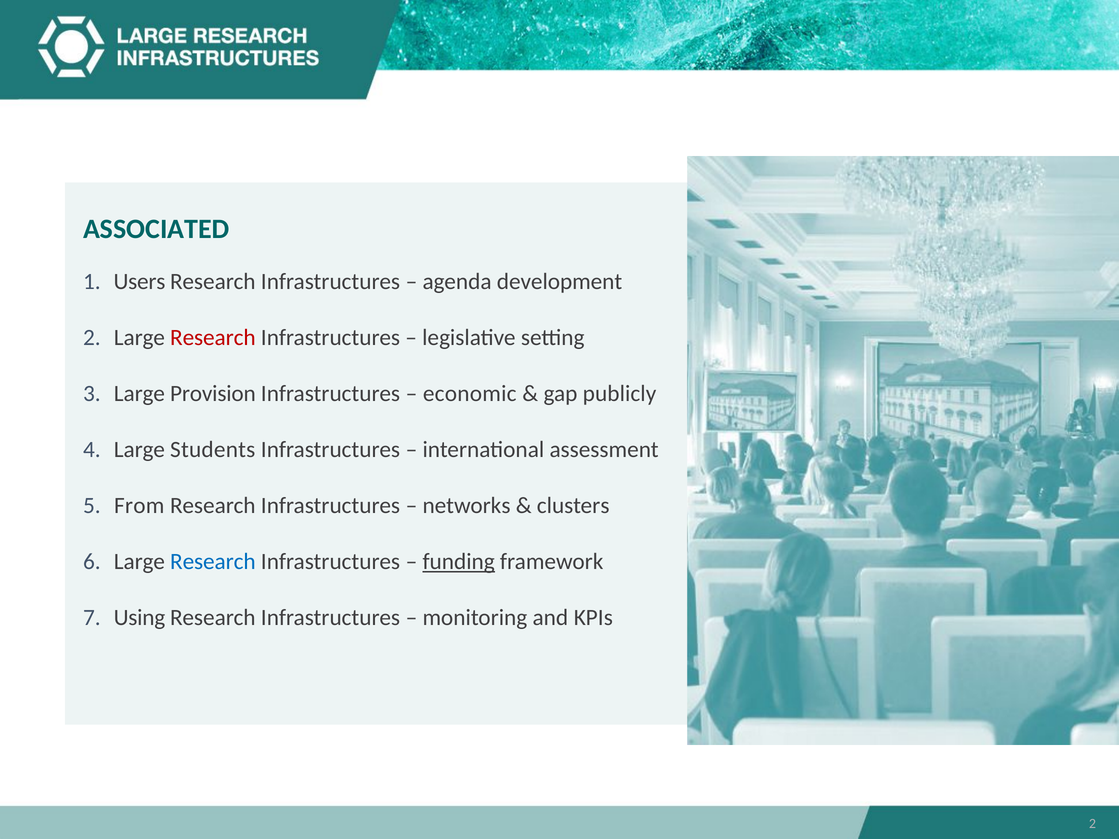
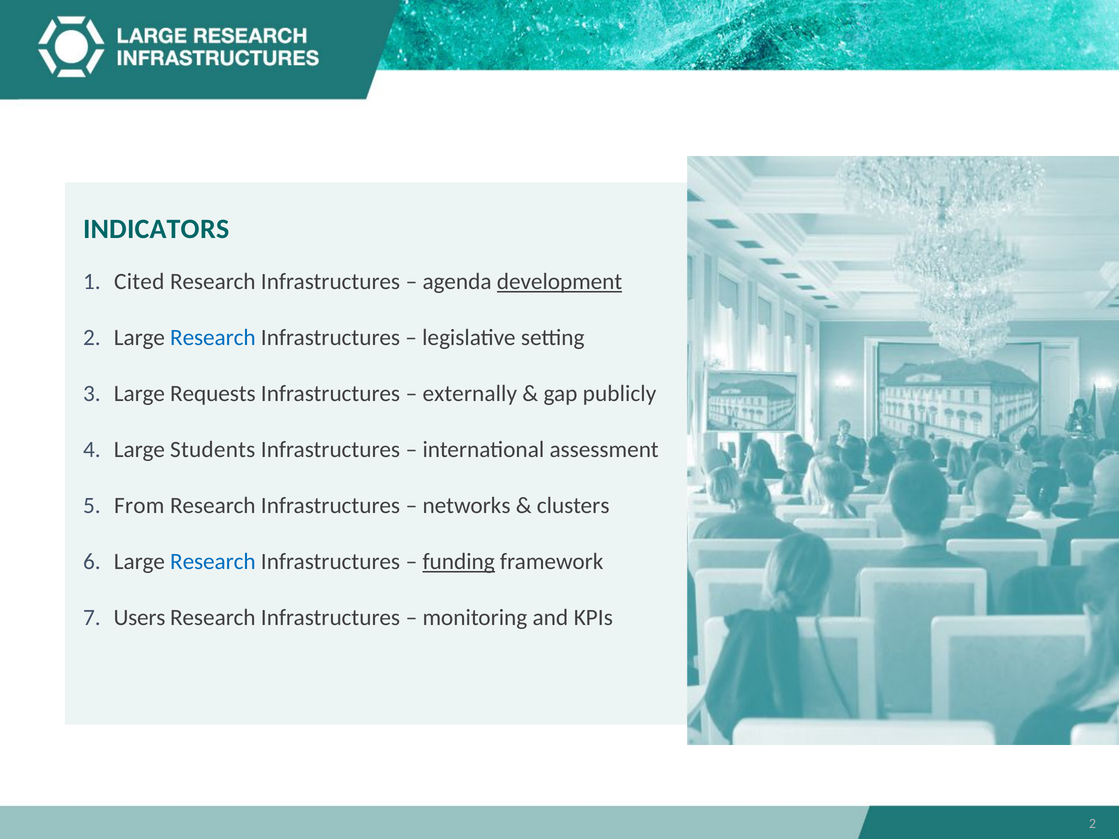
ASSOCIATED: ASSOCIATED -> INDICATORS (156, 229)
Users: Users -> Cited (139, 282)
development underline: none -> present (560, 282)
Research colour: red -> blue (213, 338)
Provision: Provision -> Requests (213, 394)
economic: economic -> externally (470, 394)
Using: Using -> Users (139, 618)
